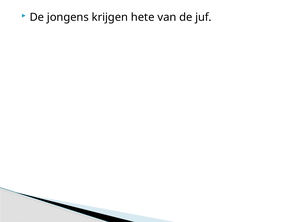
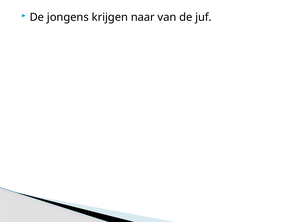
hete: hete -> naar (143, 17)
